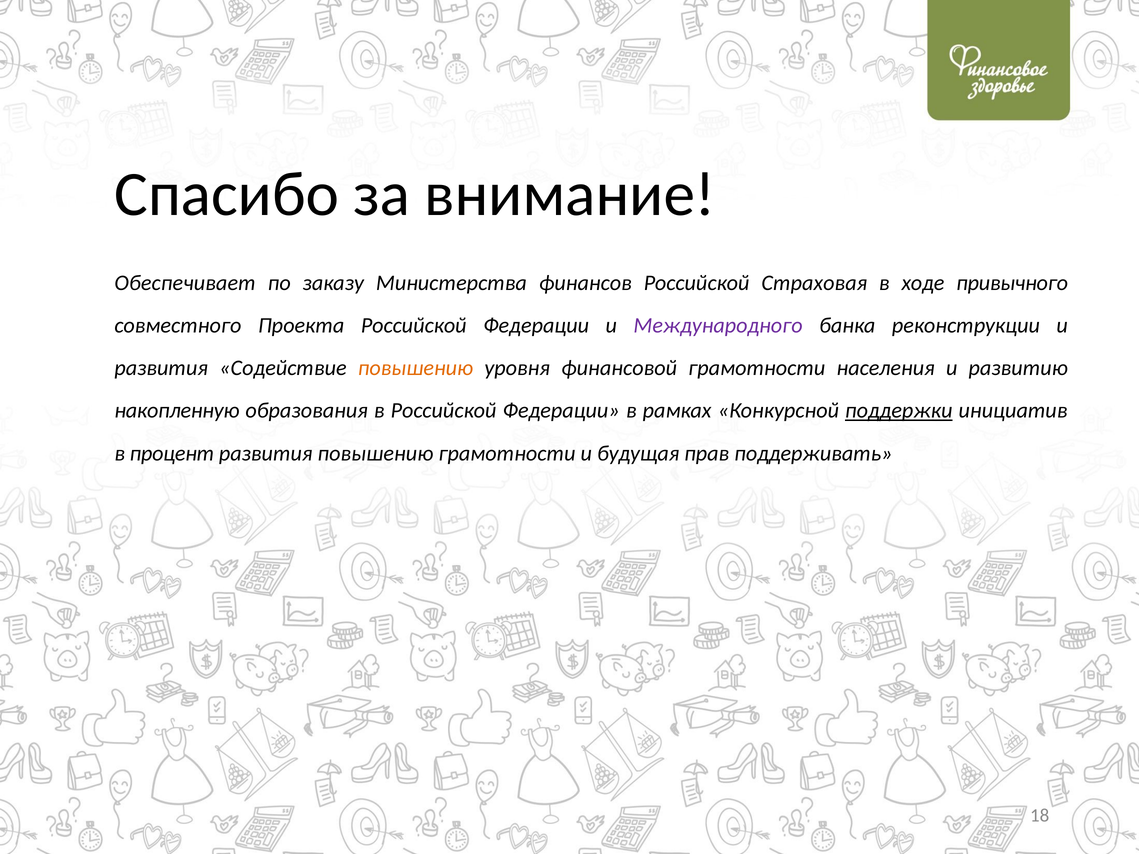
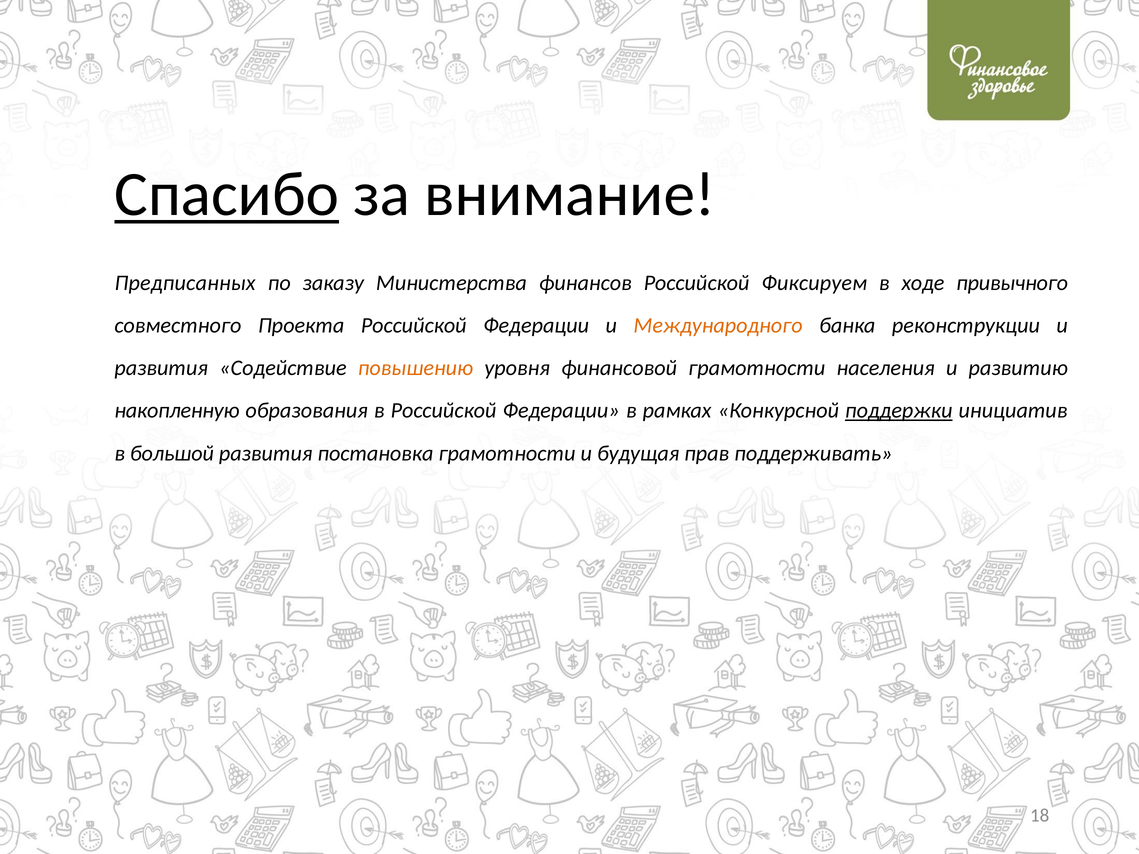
Спасибо underline: none -> present (227, 195)
Обеспечивает: Обеспечивает -> Предписанных (185, 283)
Страховая: Страховая -> Фиксируем (814, 283)
Международного colour: purple -> orange (718, 326)
процент: процент -> большой (172, 453)
развития повышению: повышению -> постановка (375, 453)
